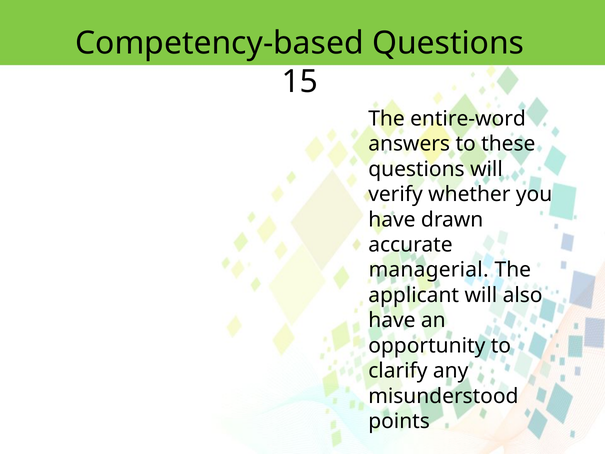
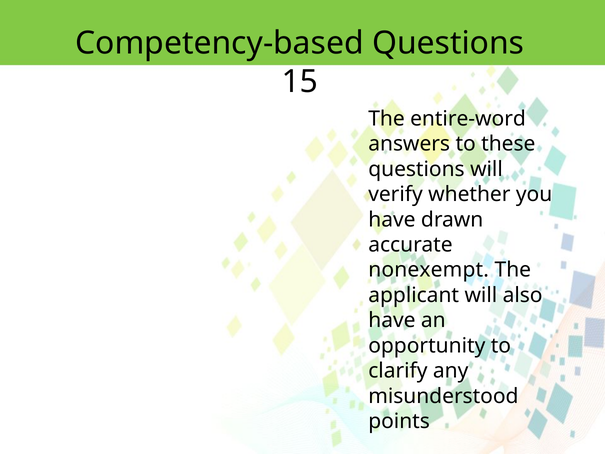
managerial: managerial -> nonexempt (429, 270)
